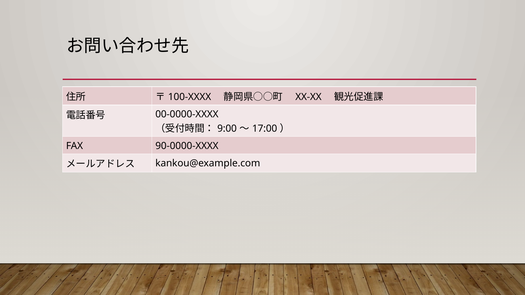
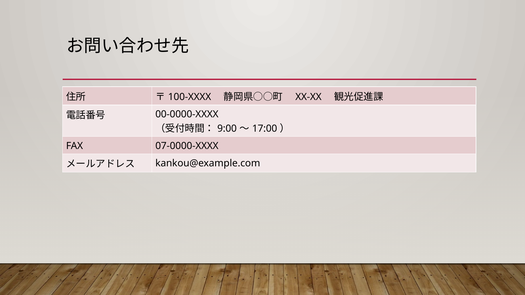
90-0000-XXXX: 90-0000-XXXX -> 07-0000-XXXX (187, 146)
